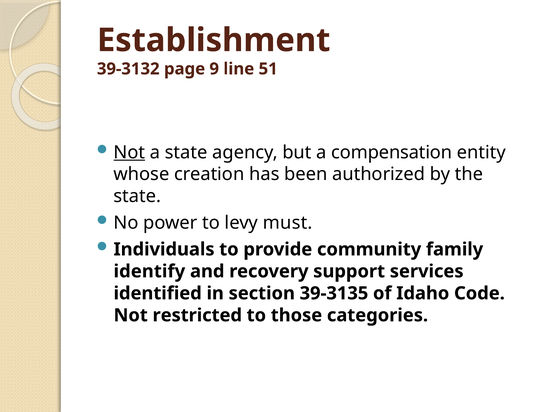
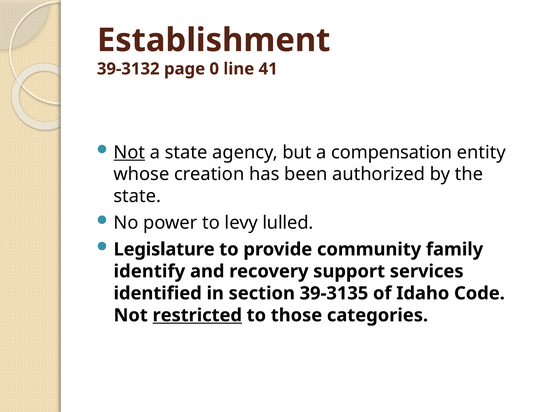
9: 9 -> 0 (214, 69)
51: 51 -> 41 (268, 69)
must: must -> lulled (288, 223)
Individuals: Individuals -> Legislature (164, 249)
restricted underline: none -> present (197, 315)
